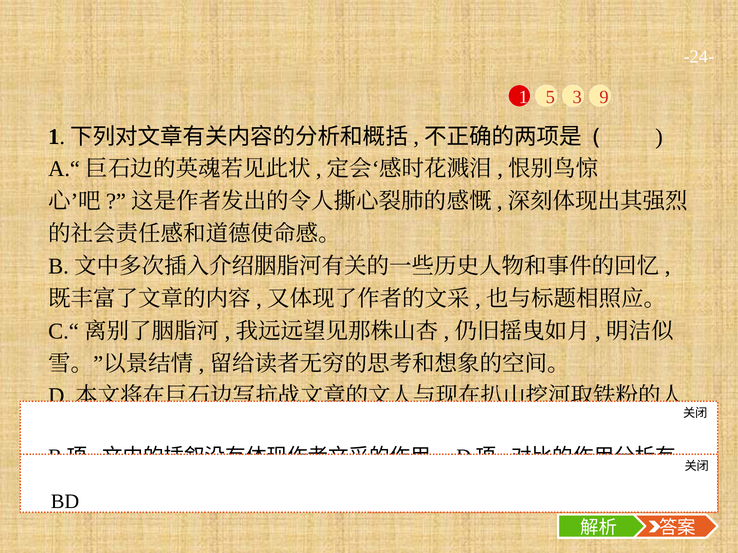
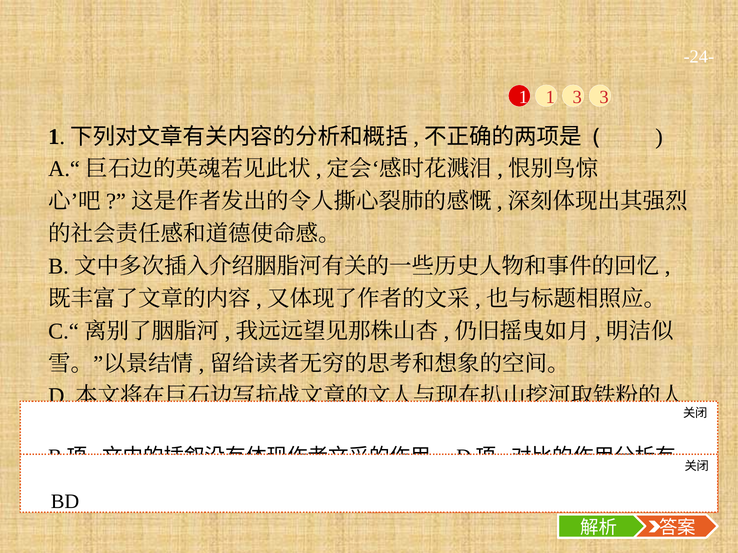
1 5: 5 -> 1 (550, 97)
3 9: 9 -> 3 (604, 97)
